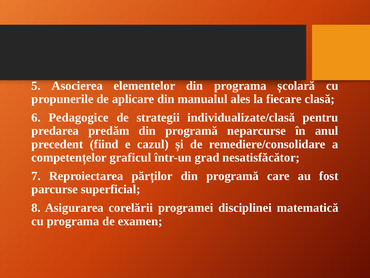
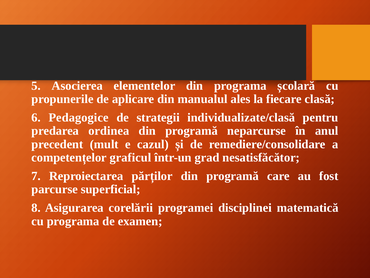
predăm: predăm -> ordinea (109, 131)
fiind: fiind -> mult (104, 144)
